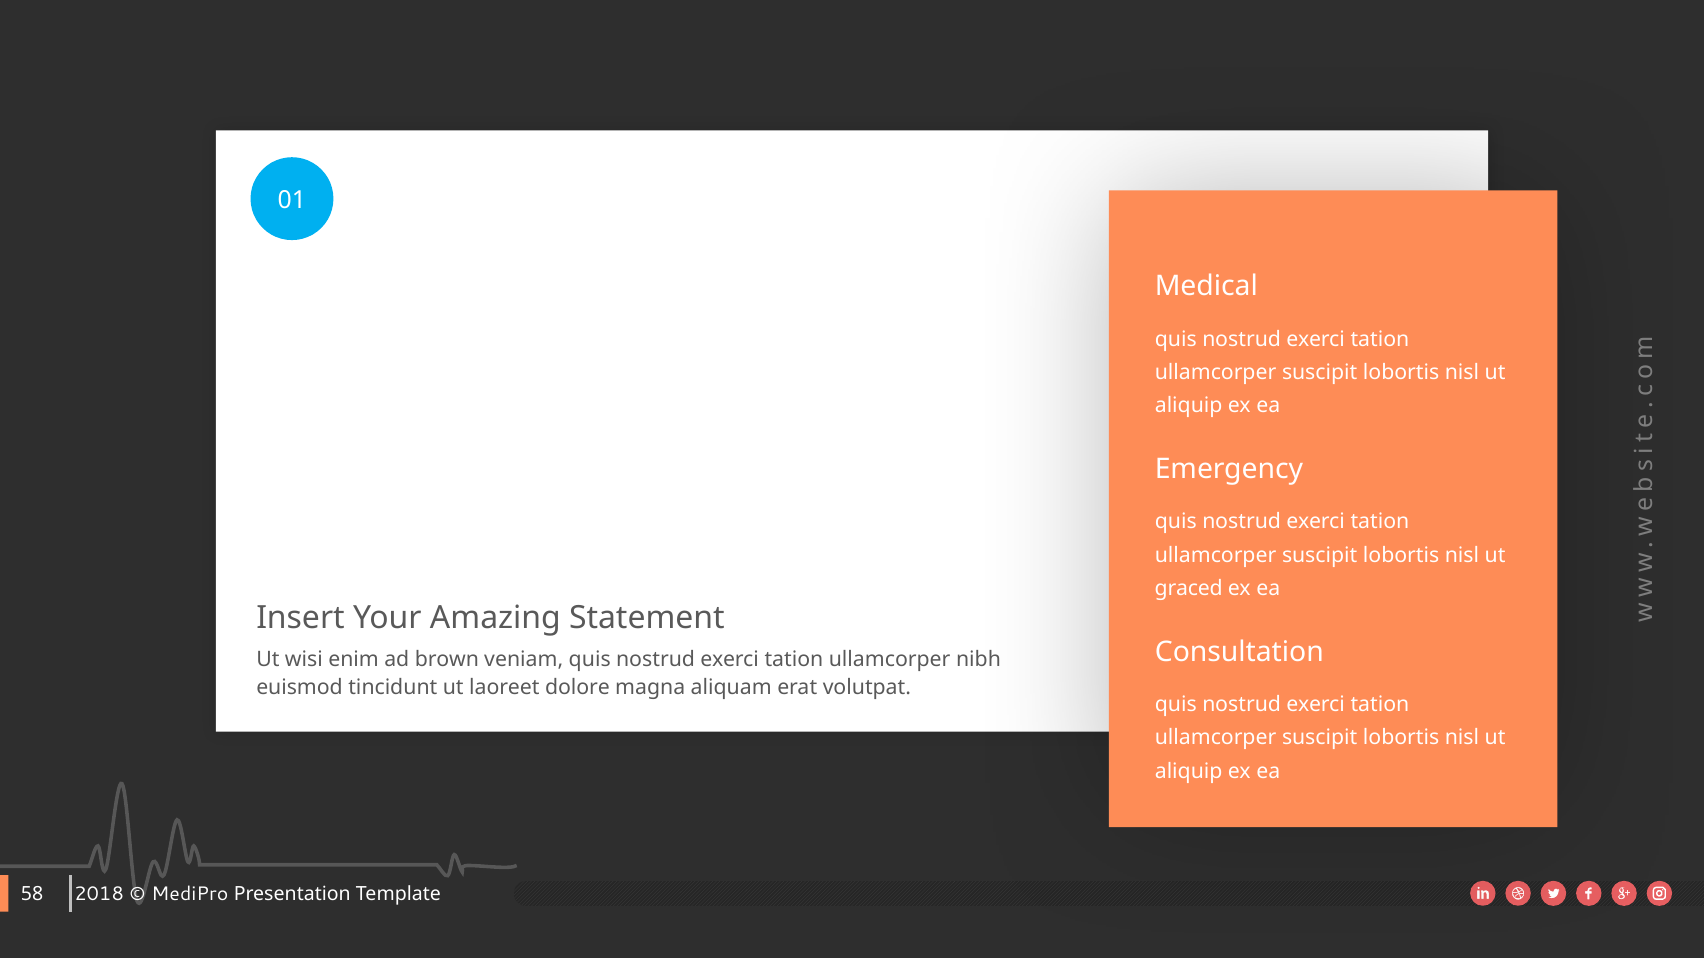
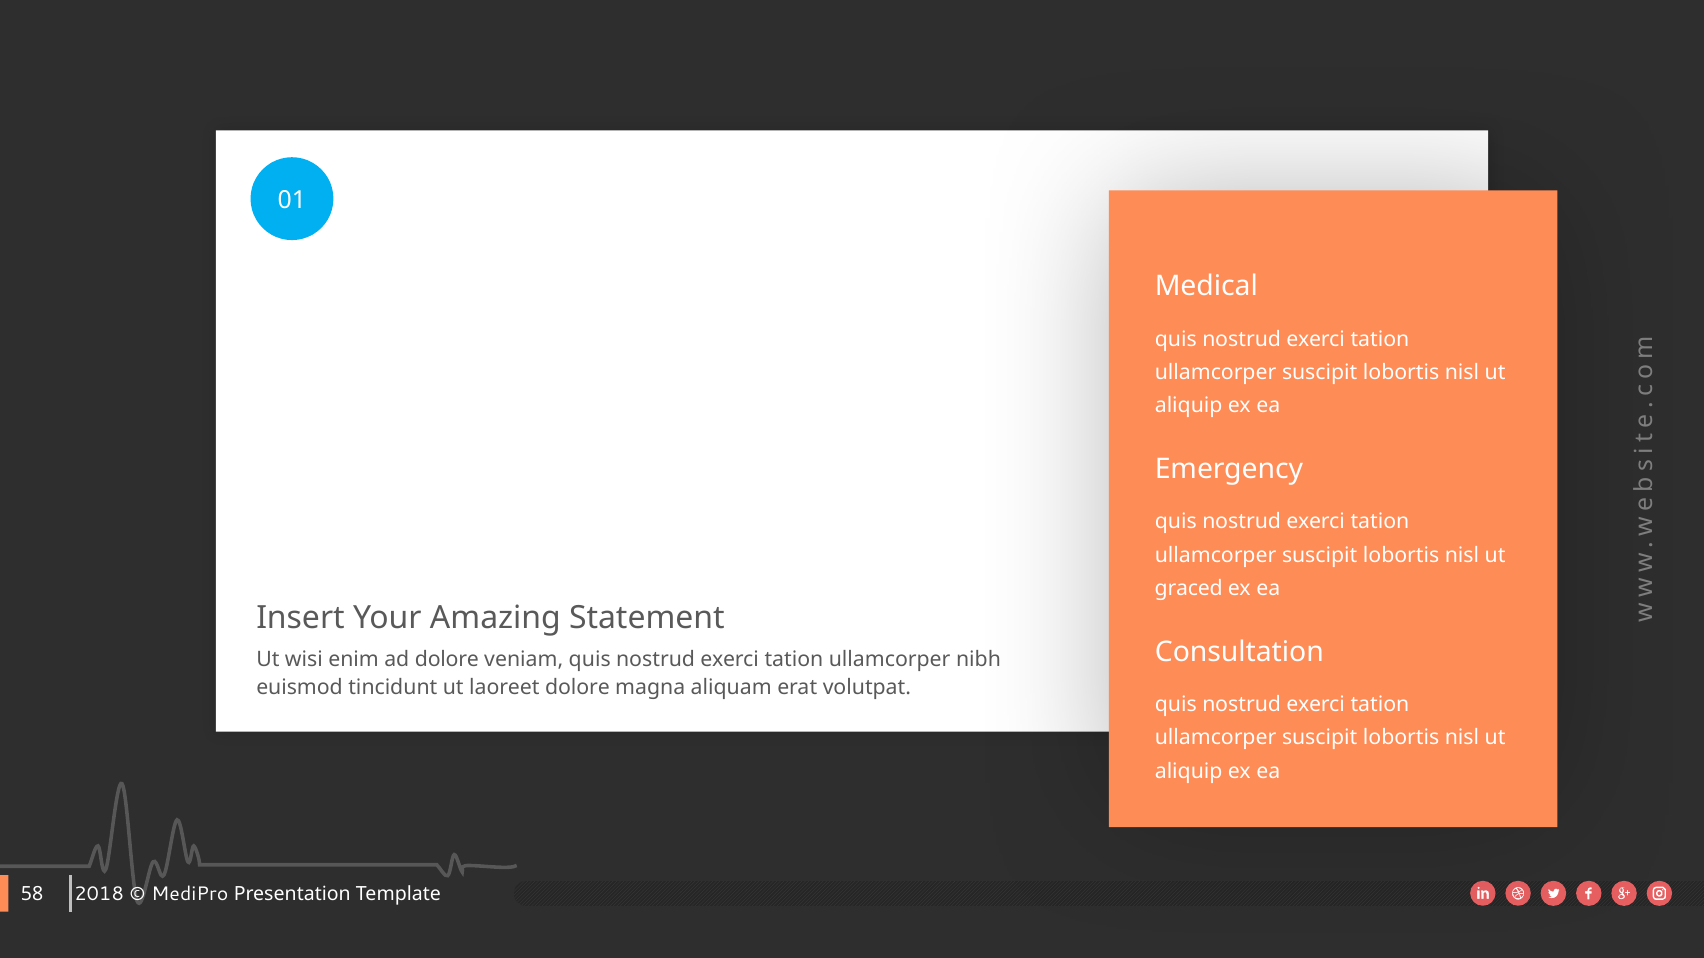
ad brown: brown -> dolore (447, 660)
